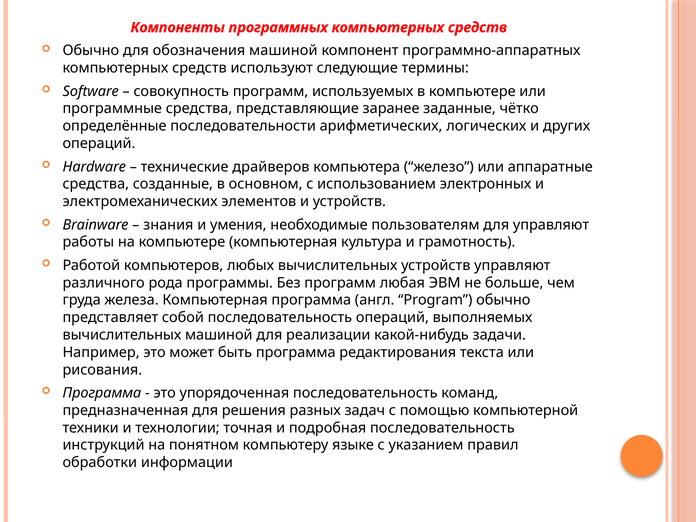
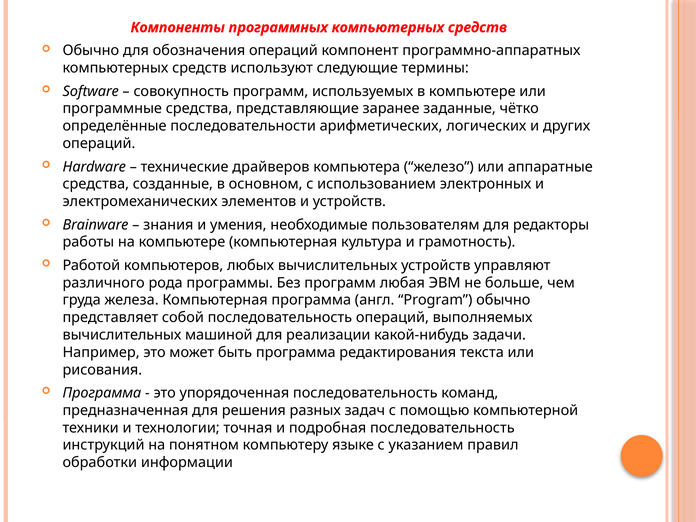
обозначения машиной: машиной -> операций (283, 51)
для управляют: управляют -> редакторы (551, 225)
